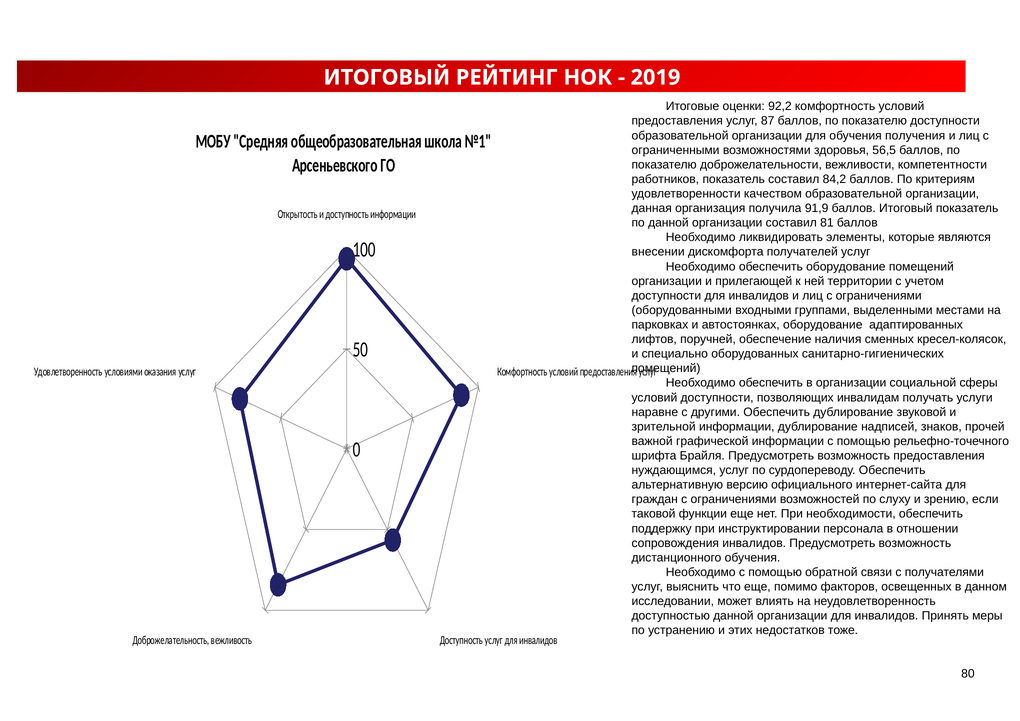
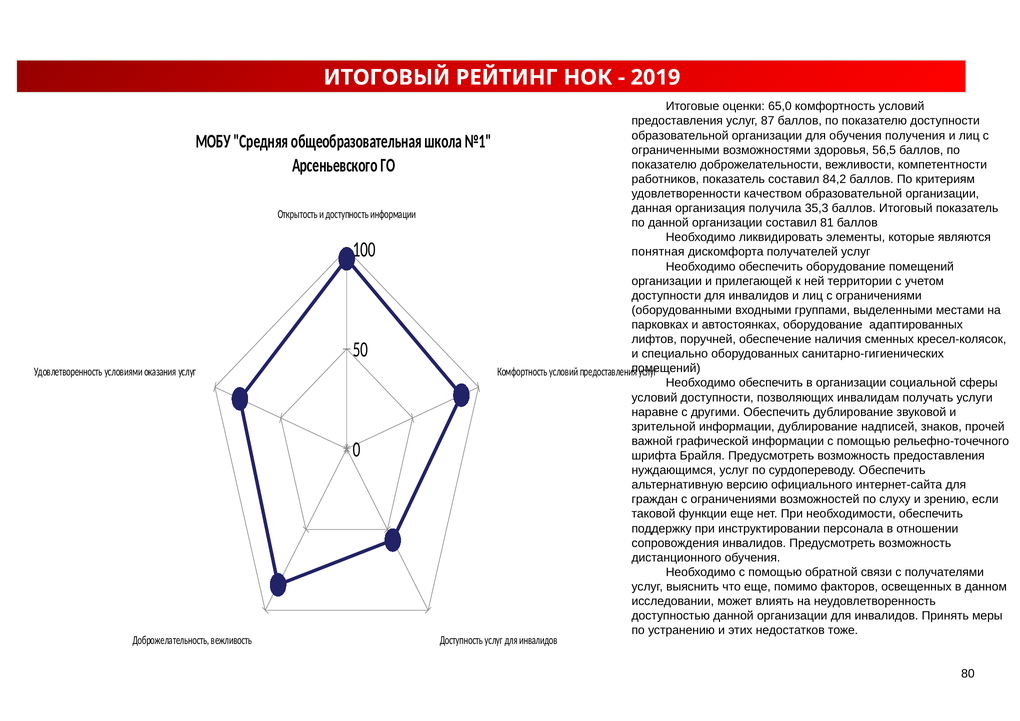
92,2: 92,2 -> 65,0 (780, 106)
91,9: 91,9 -> 35,3 (817, 208)
внесении: внесении -> понятная (658, 252)
